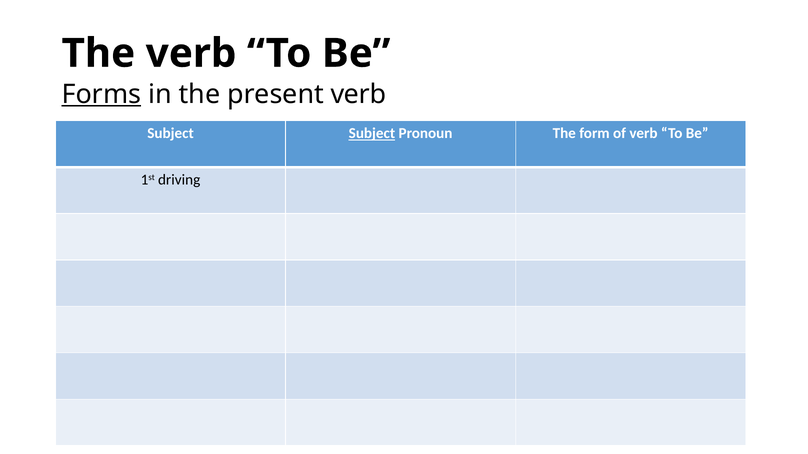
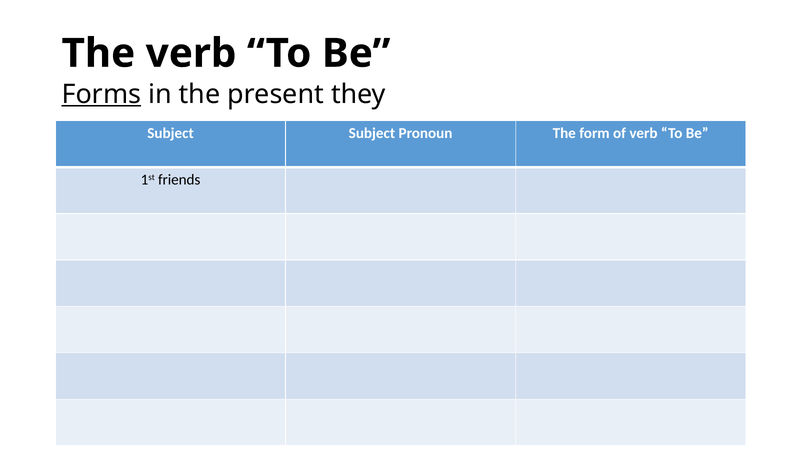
present verb: verb -> they (358, 94)
Subject underline: present -> none (372, 133)
driving: driving -> friends (179, 180)
